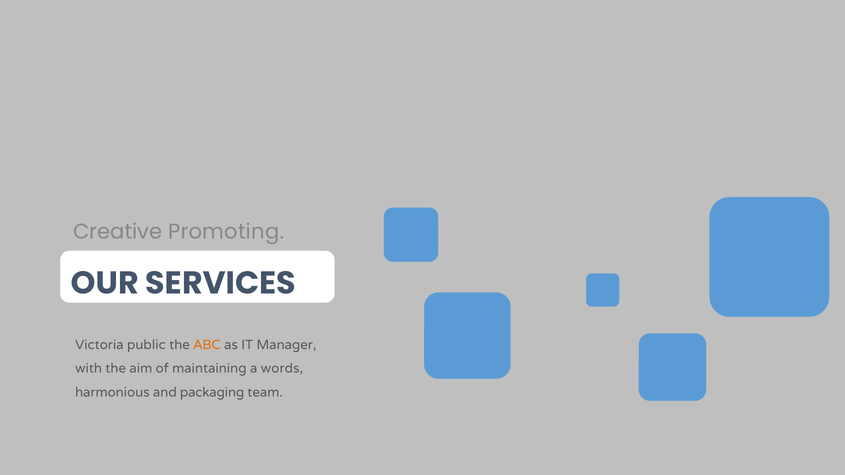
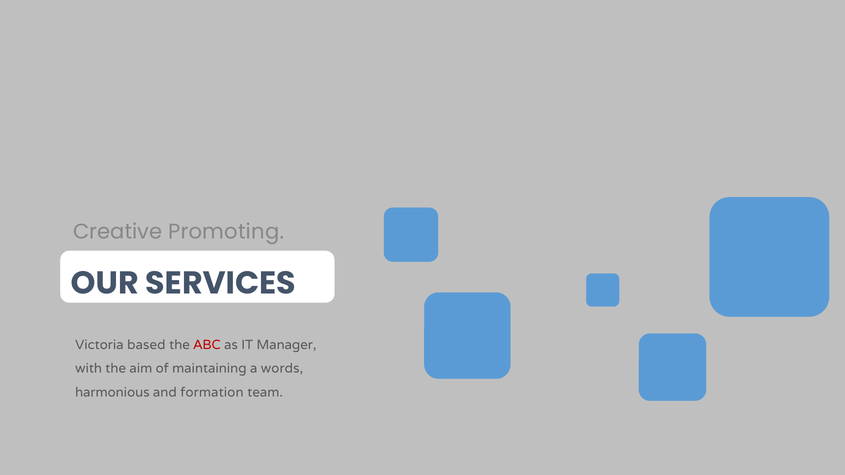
public: public -> based (146, 345)
ABC colour: orange -> red (207, 345)
packaging: packaging -> formation (212, 393)
